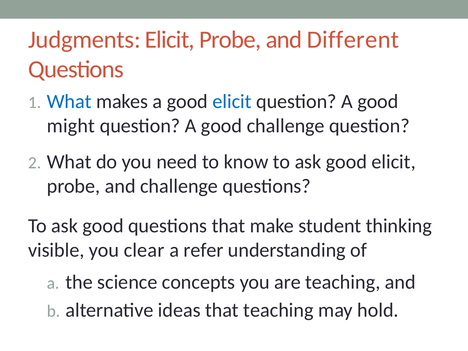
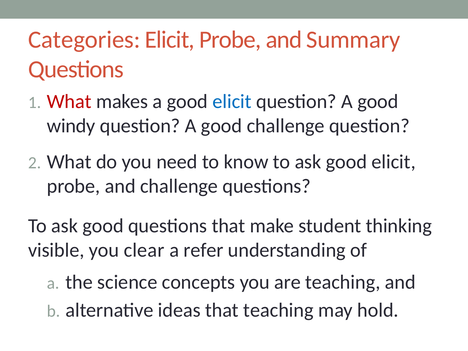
Judgments: Judgments -> Categories (84, 40)
Different: Different -> Summary (353, 40)
What colour: blue -> red (69, 102)
might: might -> windy (71, 126)
